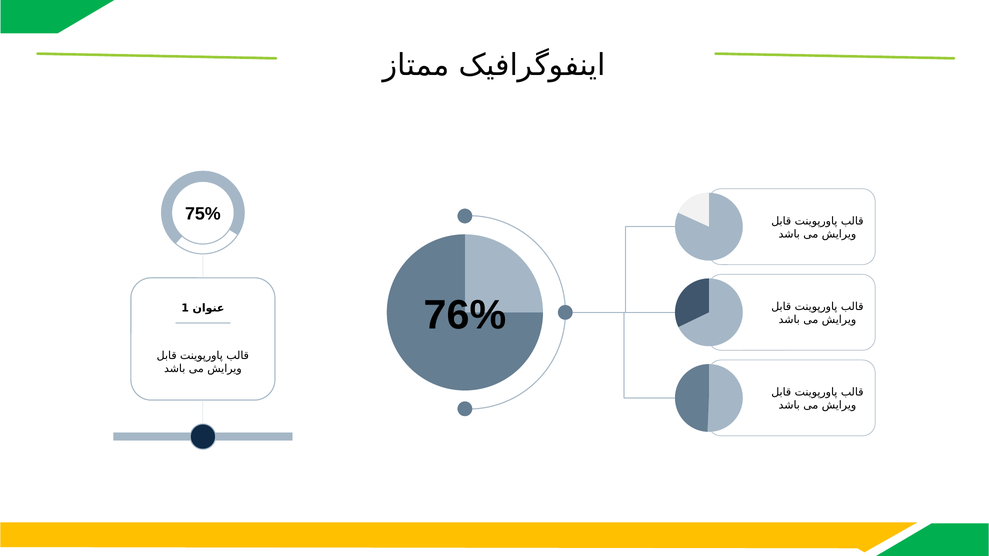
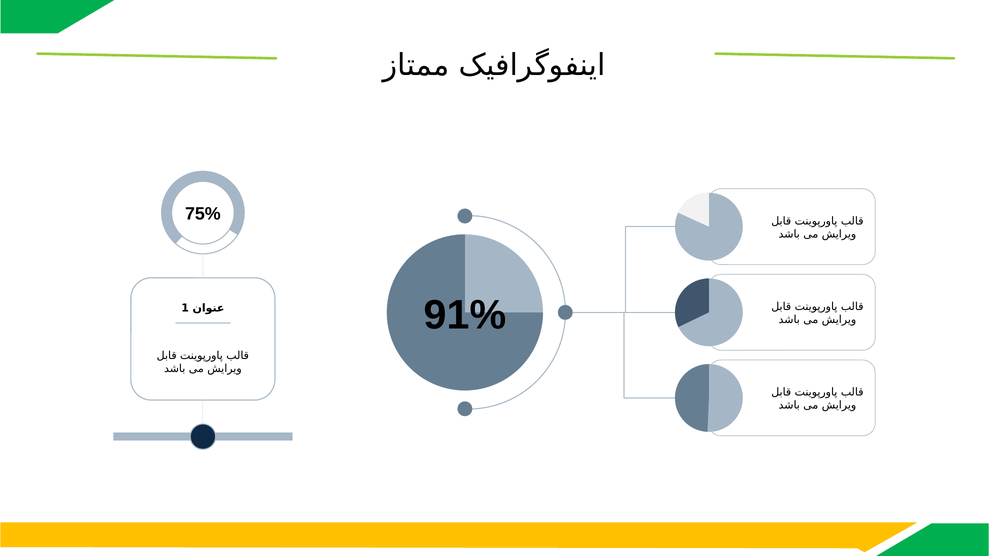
76%: 76% -> 91% (465, 315)
